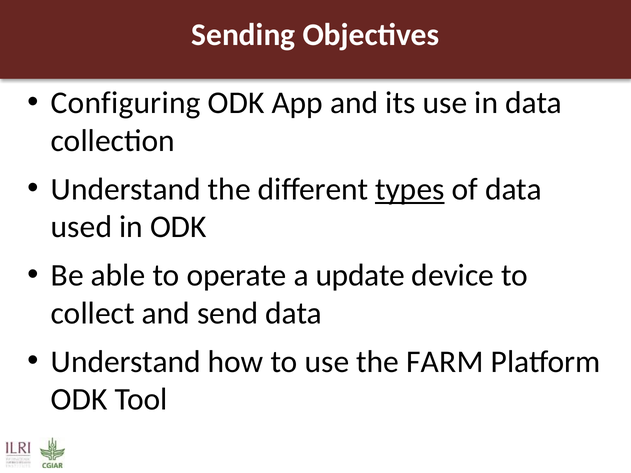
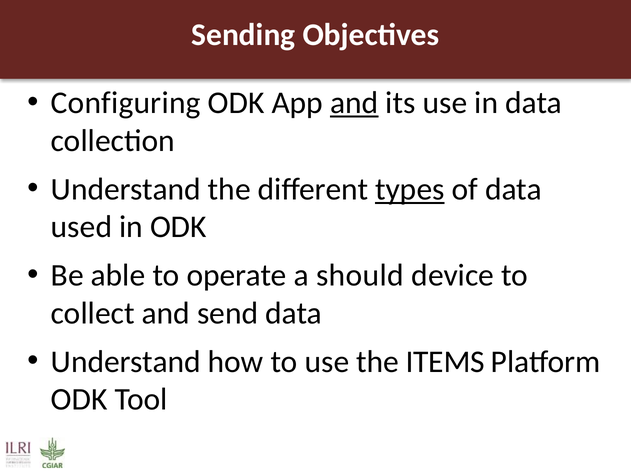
and underline: none -> present (354, 103)
update: update -> should (360, 276)
FARM: FARM -> ITEMS (445, 362)
